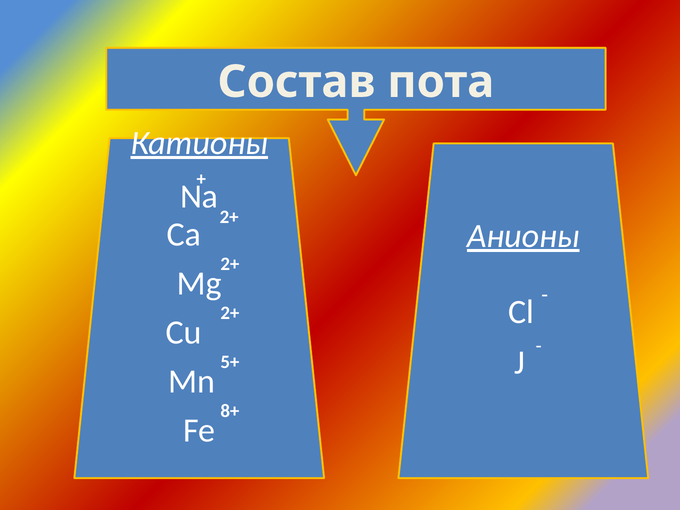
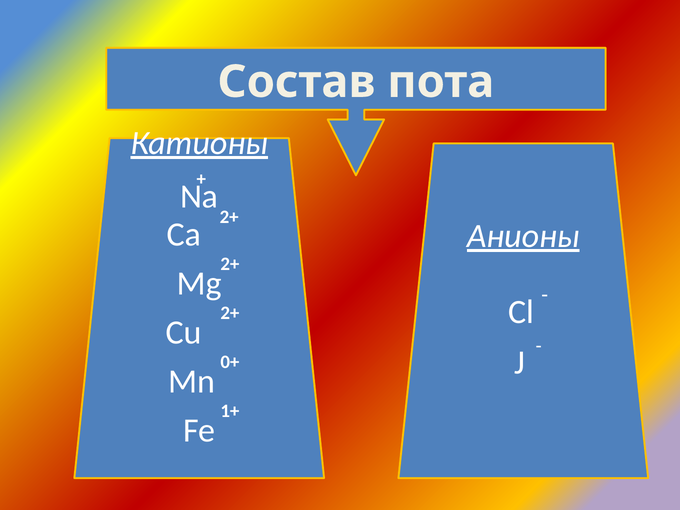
5+: 5+ -> 0+ (230, 362)
8+: 8+ -> 1+ (230, 411)
